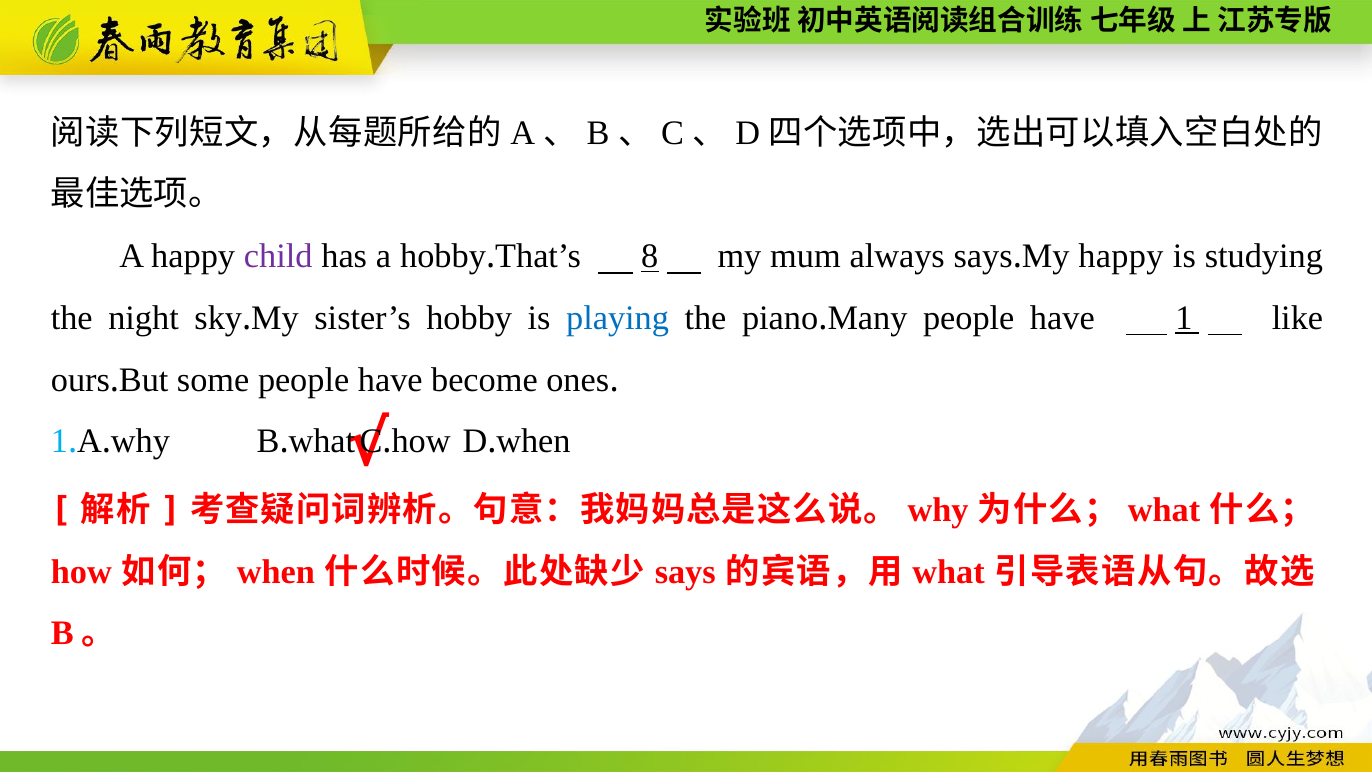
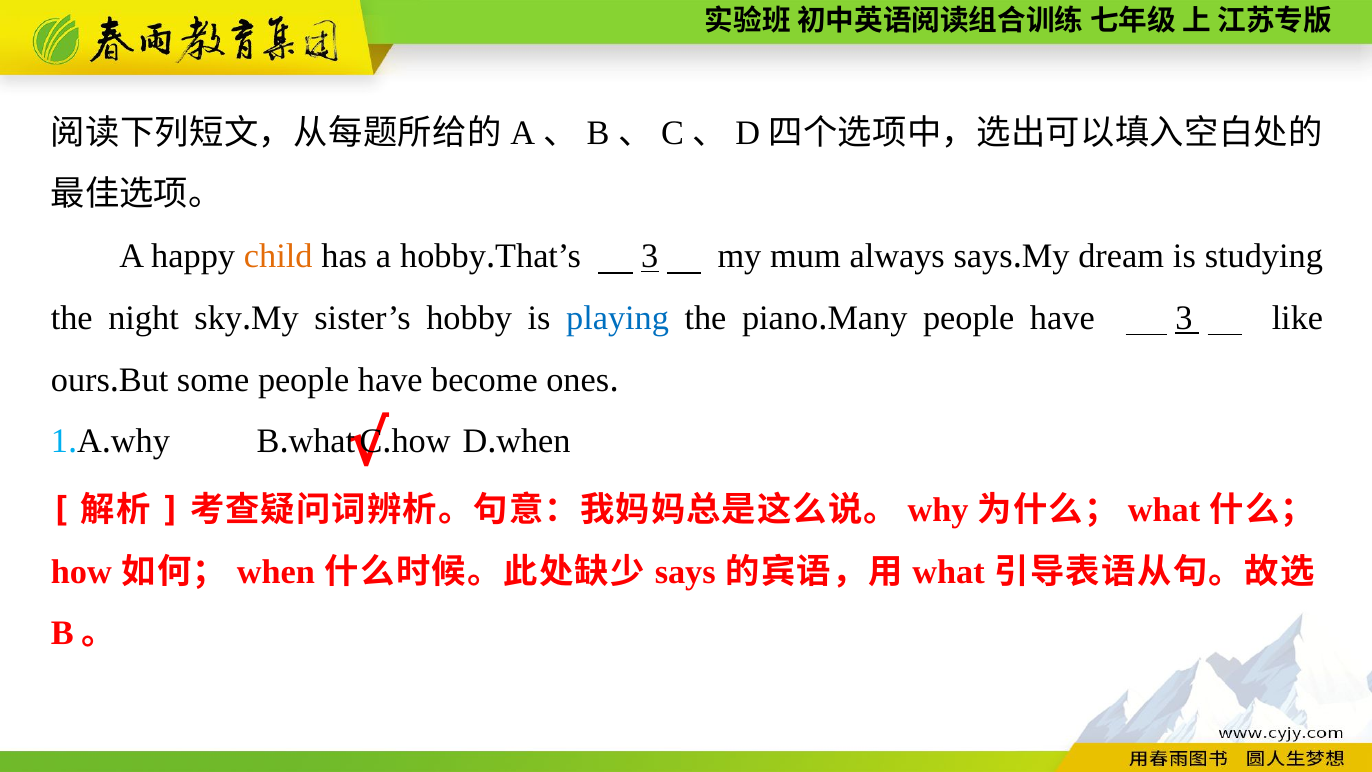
child colour: purple -> orange (278, 256)
8: 8 -> 3 (650, 256)
My happy: happy -> dream (1121, 256)
have 1: 1 -> 3 (1184, 318)
